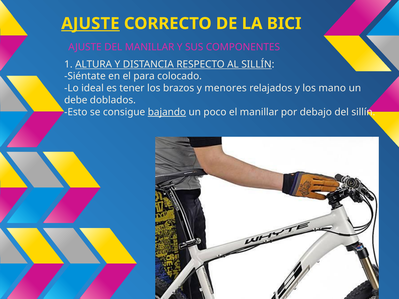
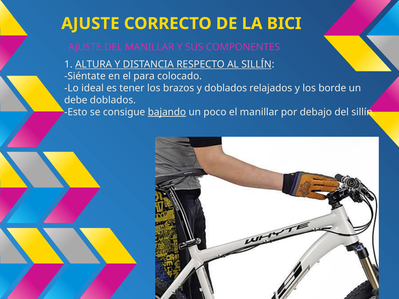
AJUSTE underline: present -> none (90, 24)
y menores: menores -> doblados (226, 88)
mano: mano -> borde (332, 88)
